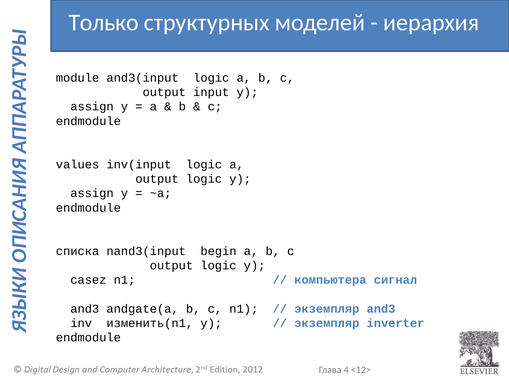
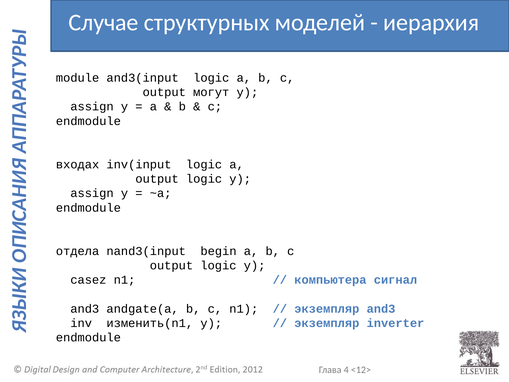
Только: Только -> Случае (104, 22)
input: input -> могут (211, 92)
values: values -> входах (78, 164)
списка: списка -> отдела (78, 251)
